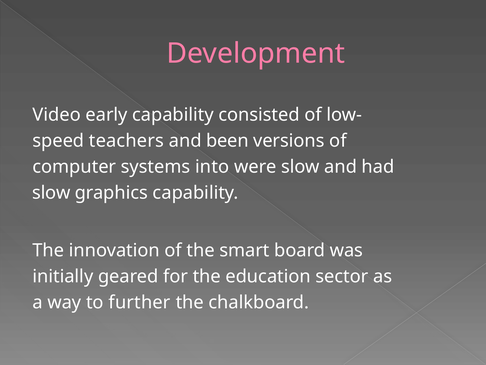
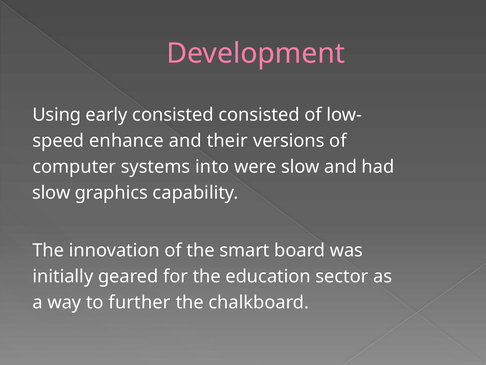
Video: Video -> Using (57, 115)
early capability: capability -> consisted (173, 115)
teachers: teachers -> enhance (126, 141)
been: been -> their (227, 141)
